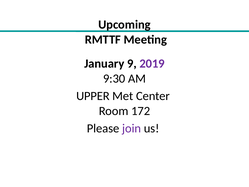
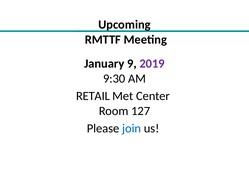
UPPER: UPPER -> RETAIL (93, 96)
172: 172 -> 127 (141, 111)
join colour: purple -> blue (132, 128)
